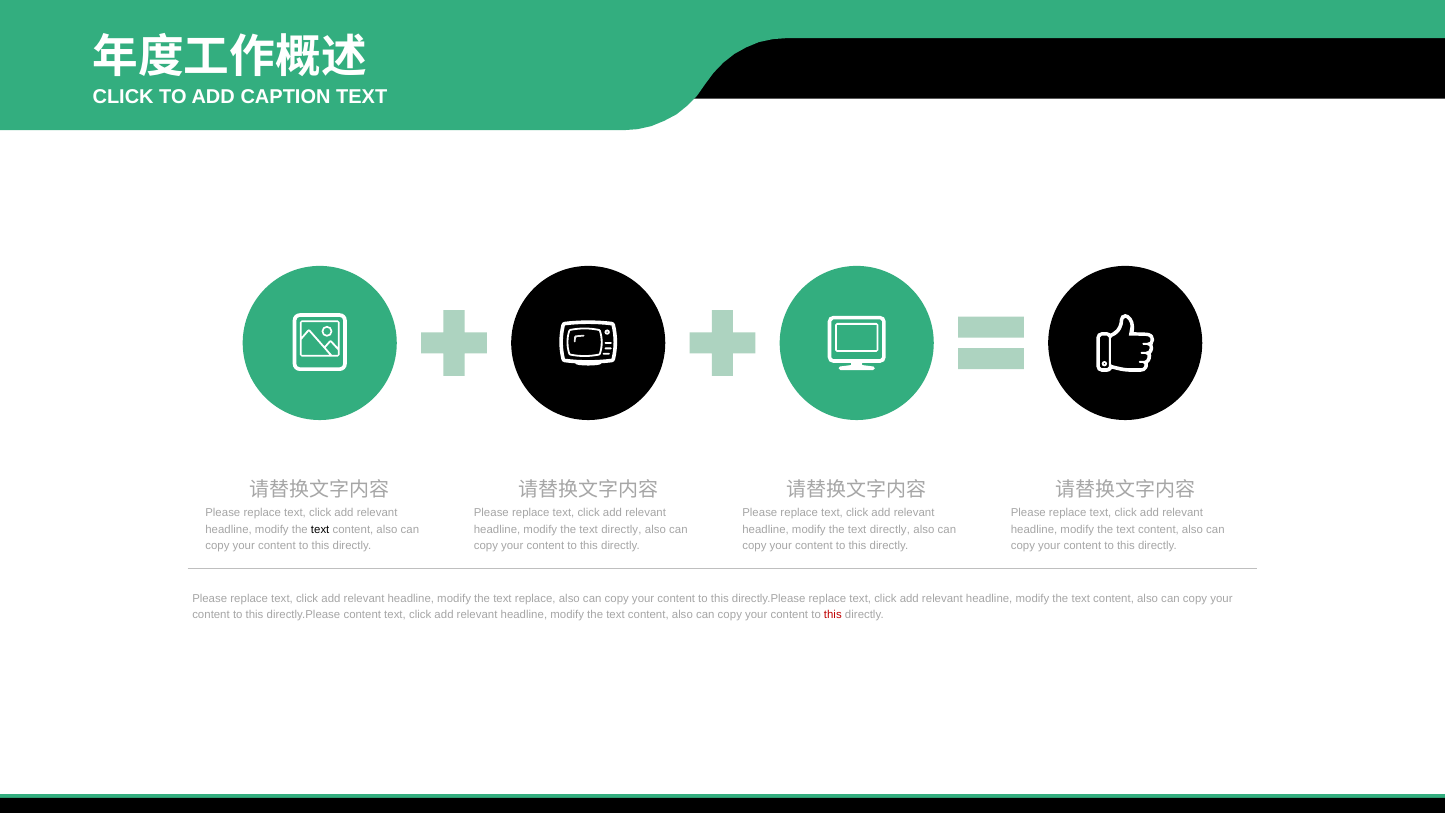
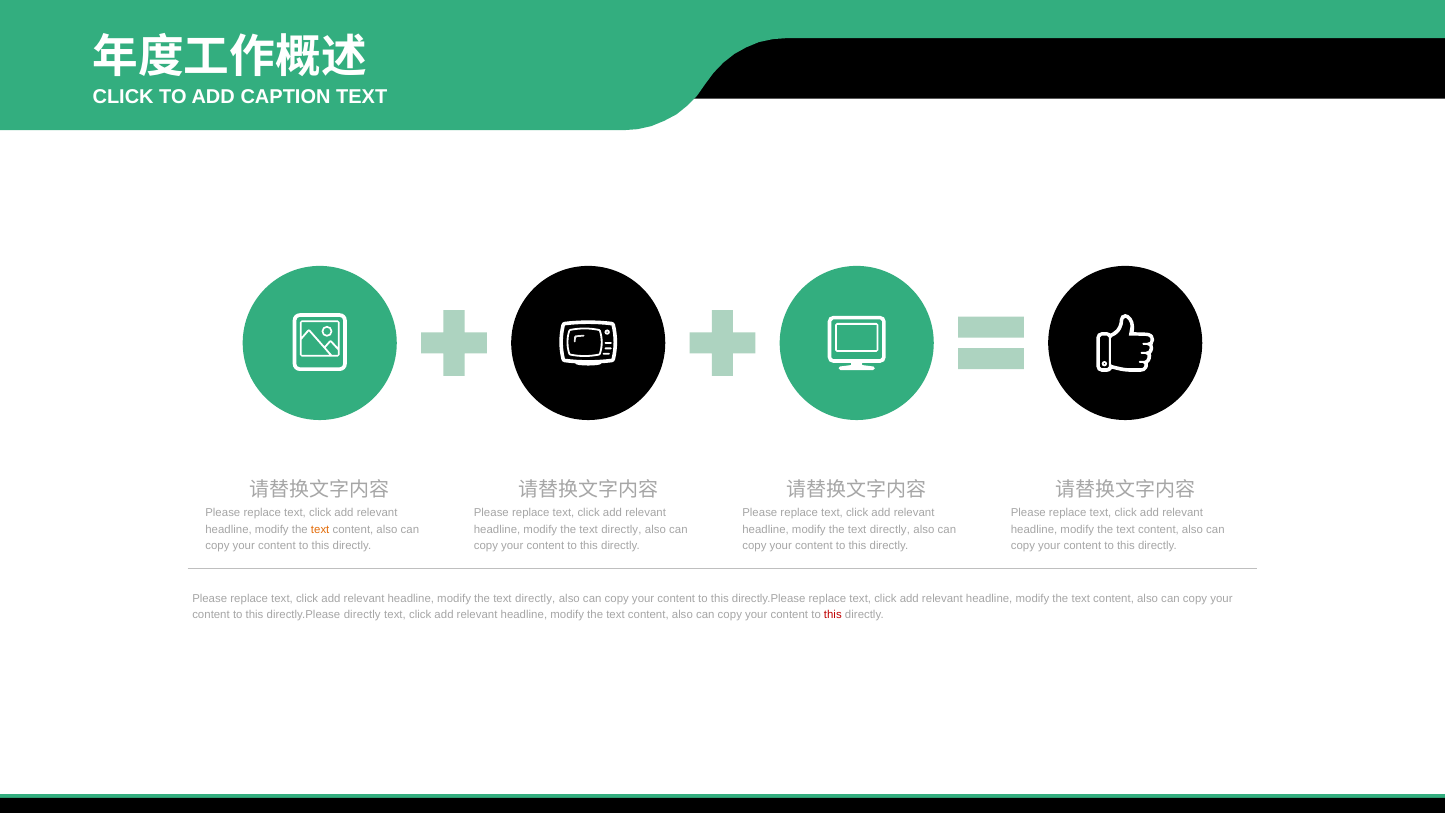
text colour: black -> orange (320, 529)
replace: replace -> directly (535, 598)
directly.Please content: content -> directly (362, 615)
